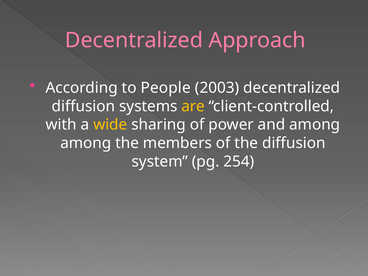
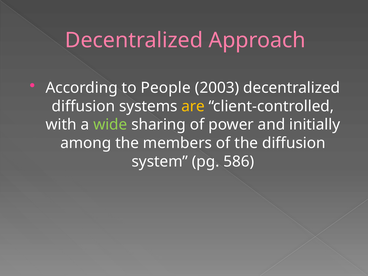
wide colour: yellow -> light green (110, 125)
and among: among -> initially (315, 125)
254: 254 -> 586 (239, 161)
